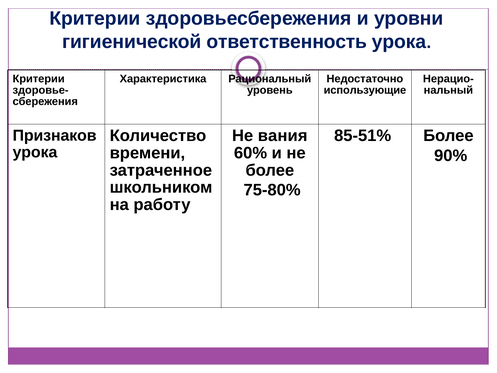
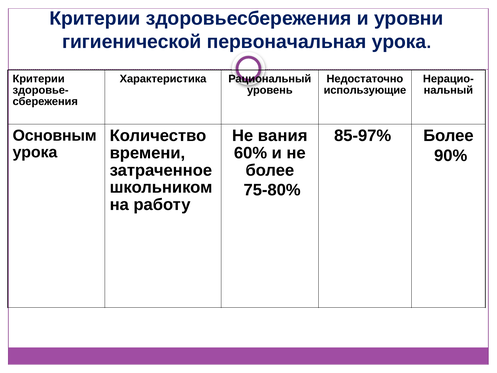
ответственность: ответственность -> первоначальная (287, 42)
85-51%: 85-51% -> 85-97% (363, 136)
Признаков: Признаков -> Основным (55, 135)
